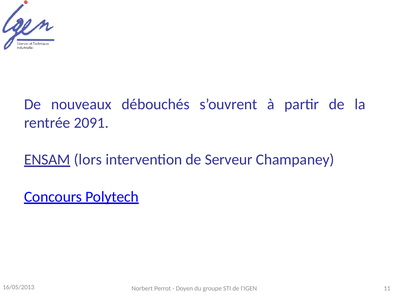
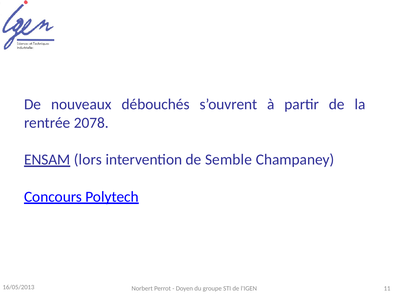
2091: 2091 -> 2078 (91, 123)
Serveur: Serveur -> Semble (228, 160)
